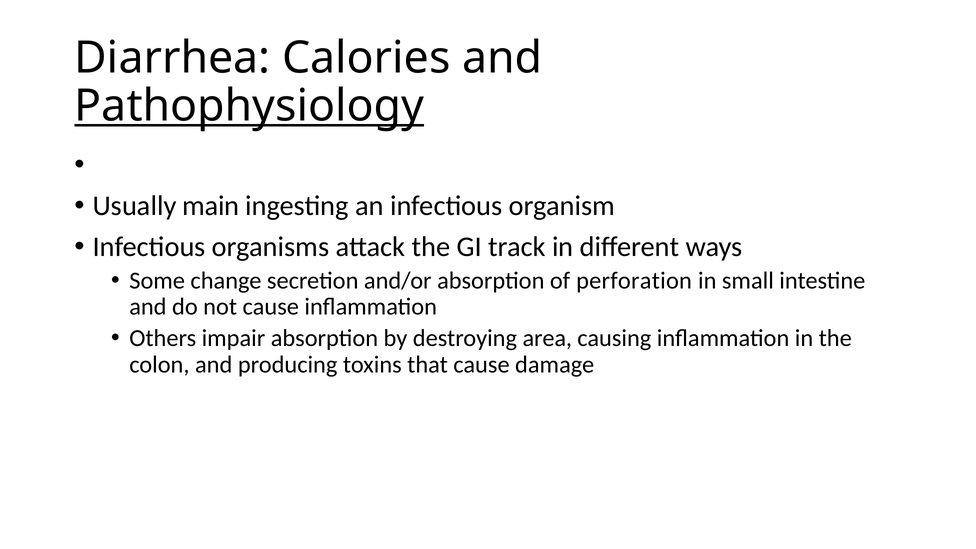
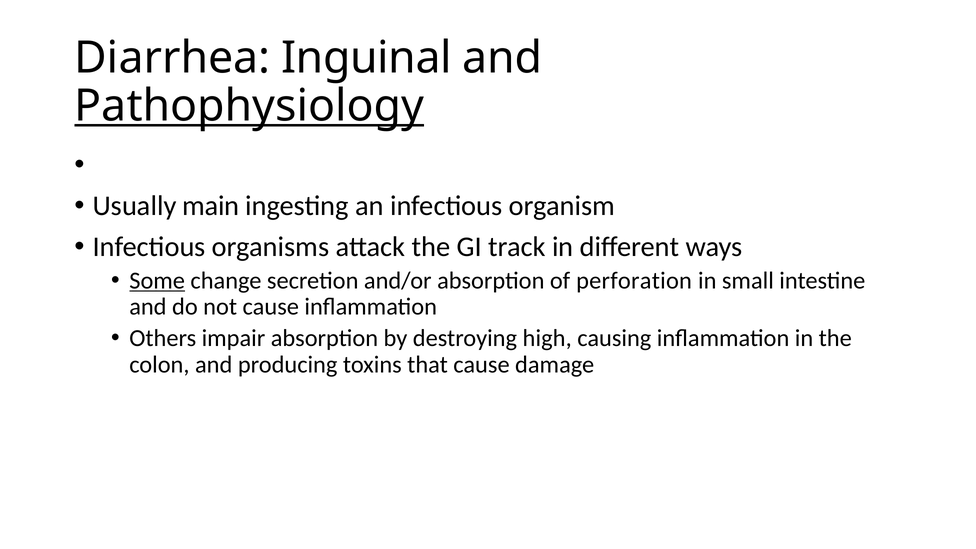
Calories: Calories -> Inguinal (367, 58)
Some underline: none -> present (157, 281)
area: area -> high (547, 338)
